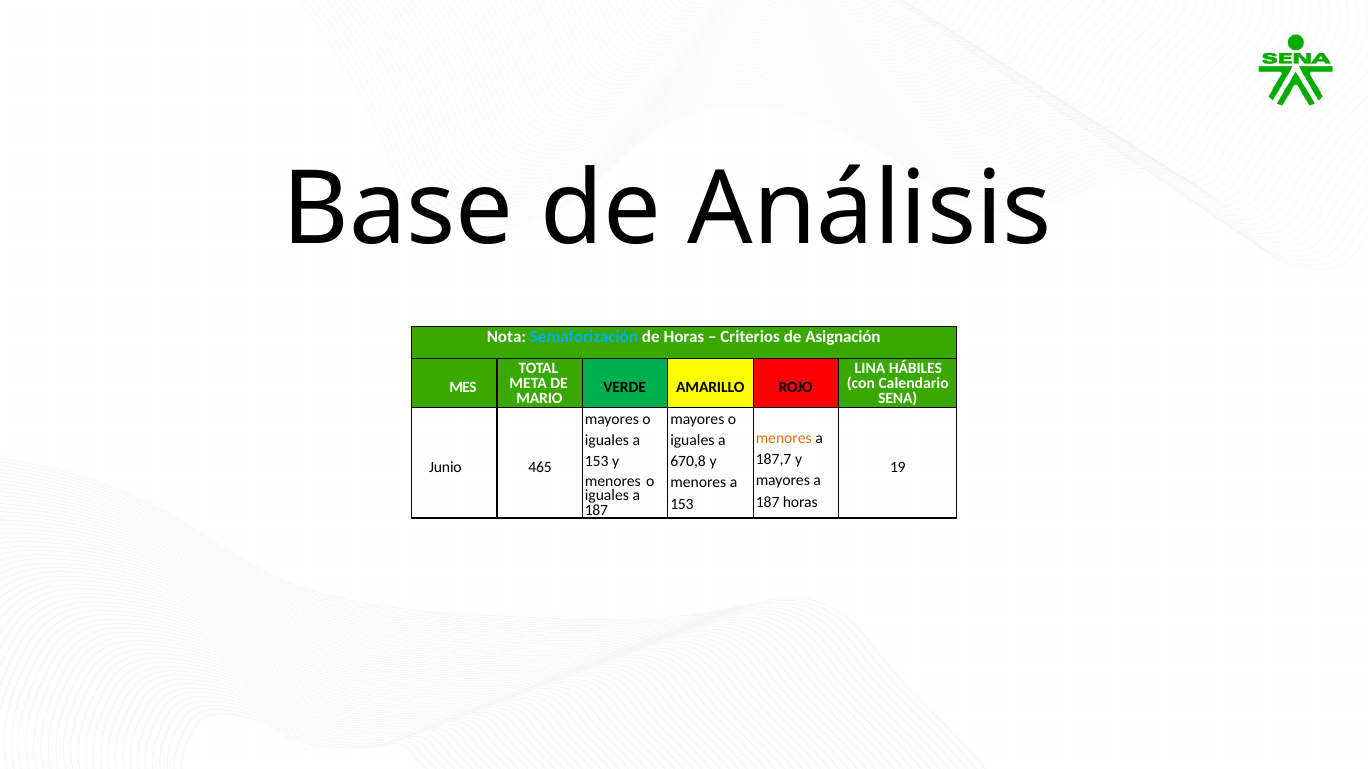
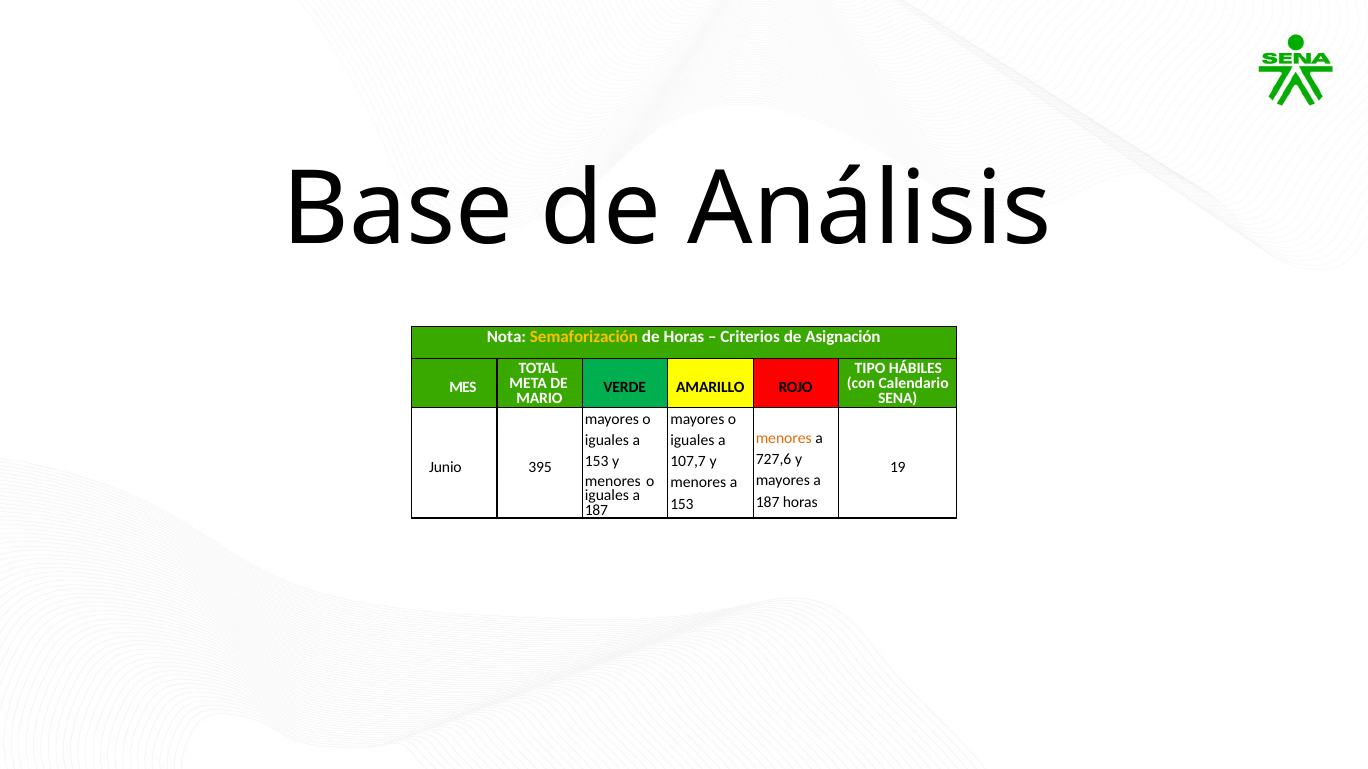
Semaforización colour: light blue -> yellow (584, 337)
LINA: LINA -> TIPO (870, 369)
187,7: 187,7 -> 727,6 (774, 460)
670,8: 670,8 -> 107,7 (688, 462)
465: 465 -> 395 (540, 467)
